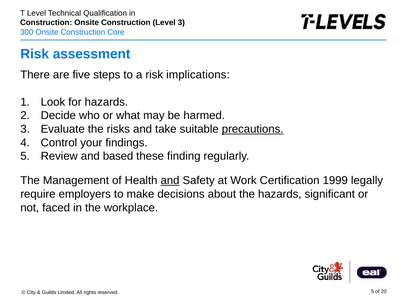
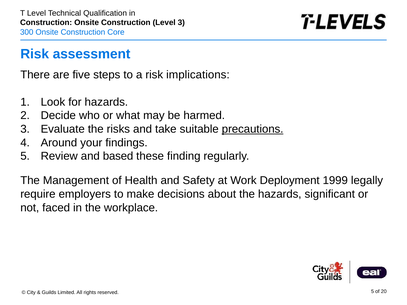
Control: Control -> Around (59, 143)
and underline: present -> none (170, 181)
Certification: Certification -> Deployment (290, 181)
